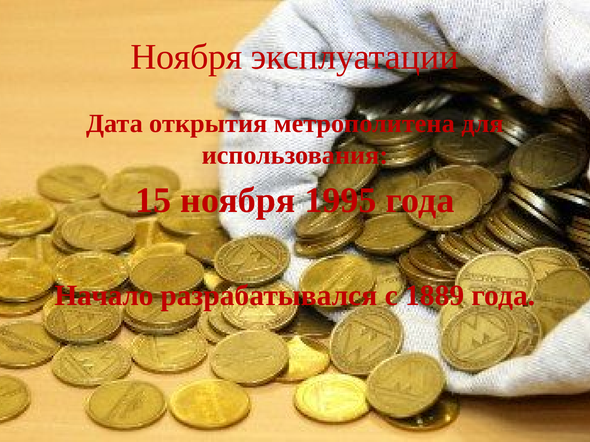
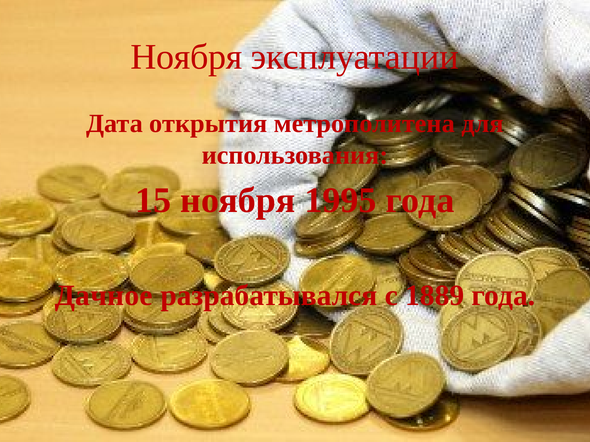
Начало: Начало -> Дачное (104, 296)
